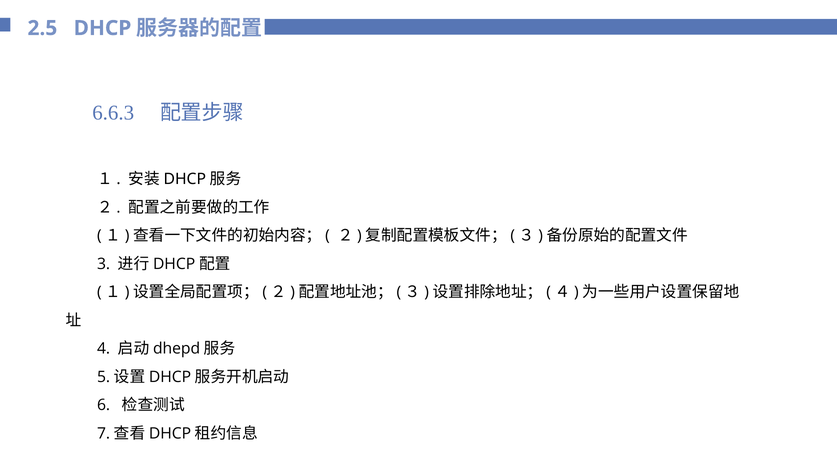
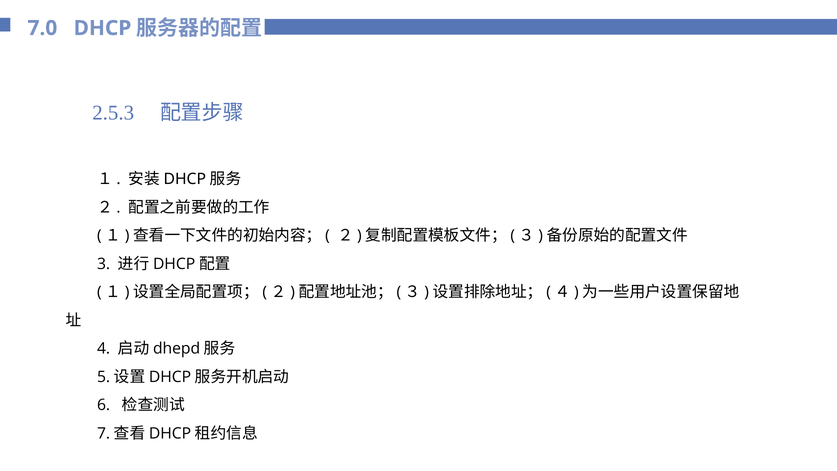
2.5: 2.5 -> 7.0 (42, 28)
6.6.3: 6.6.3 -> 2.5.3 (113, 113)
